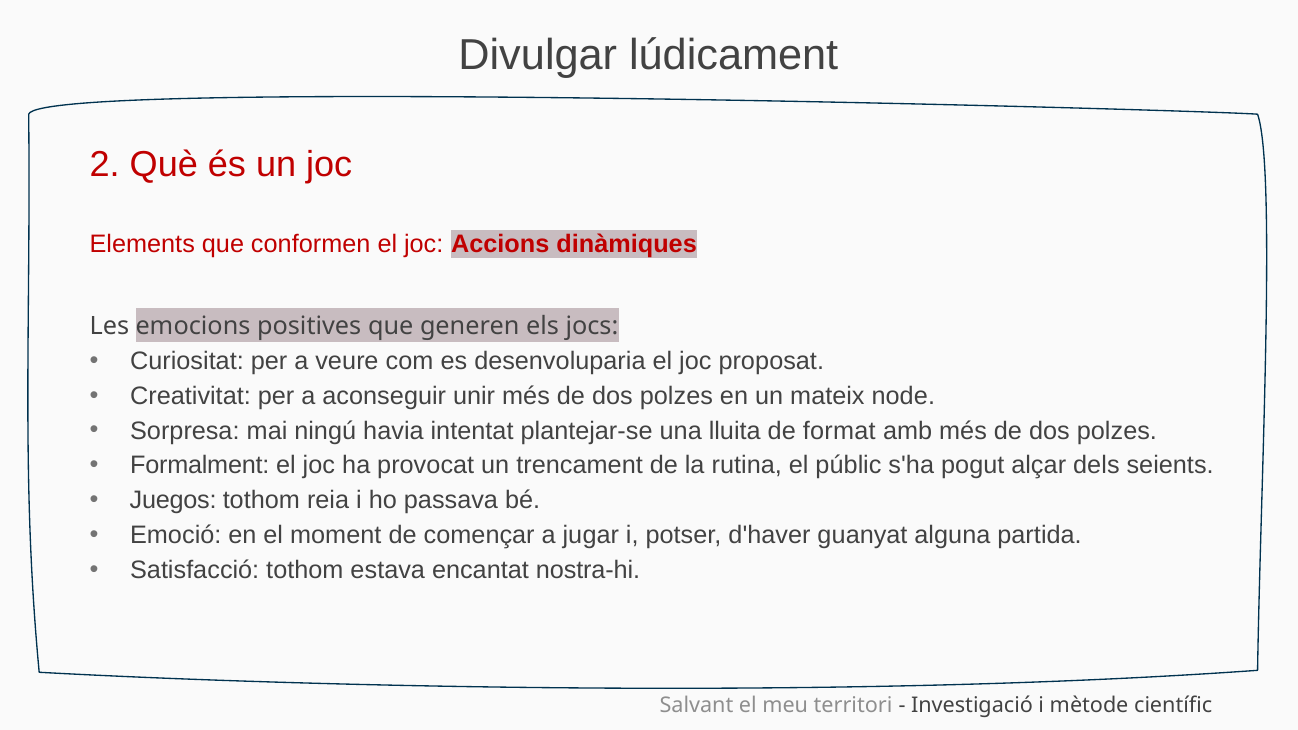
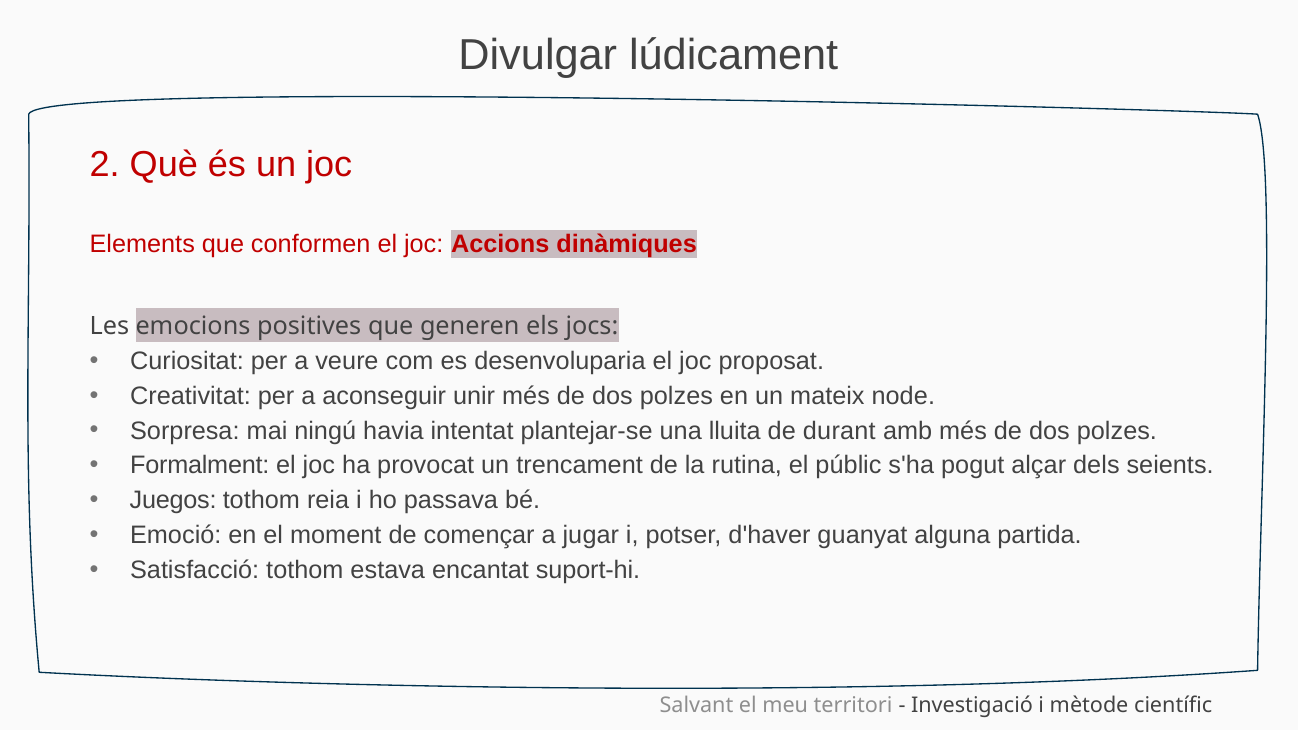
format: format -> durant (839, 431)
nostra-hi: nostra-hi -> suport-hi (588, 570)
